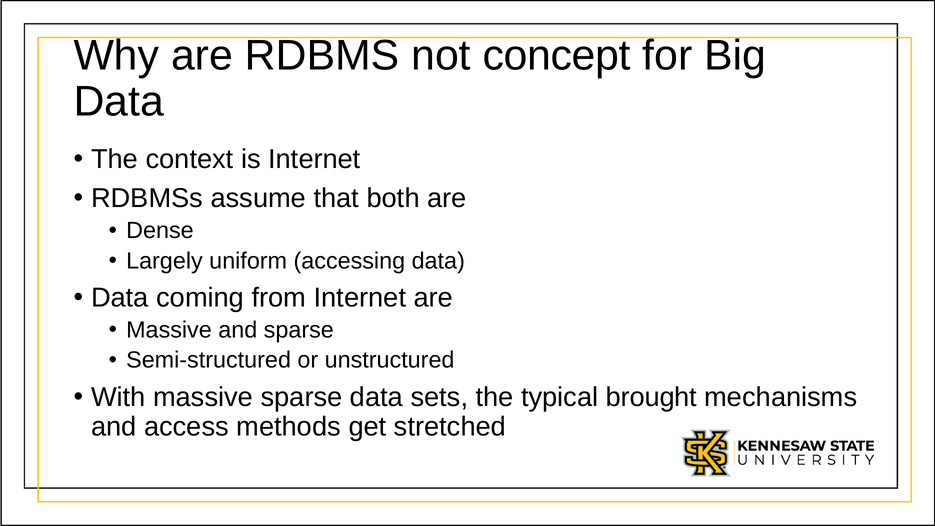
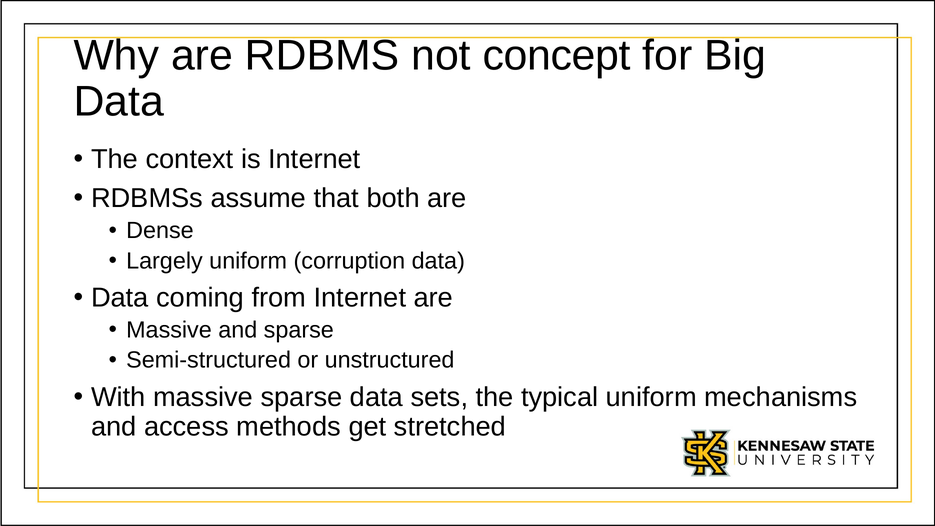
accessing: accessing -> corruption (349, 261)
typical brought: brought -> uniform (651, 397)
